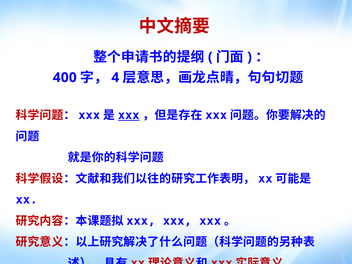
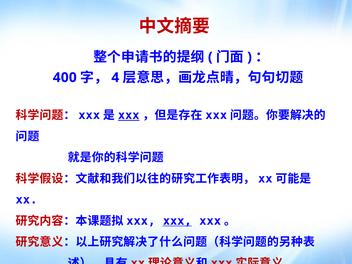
xxx underline: none -> present (177, 221)
